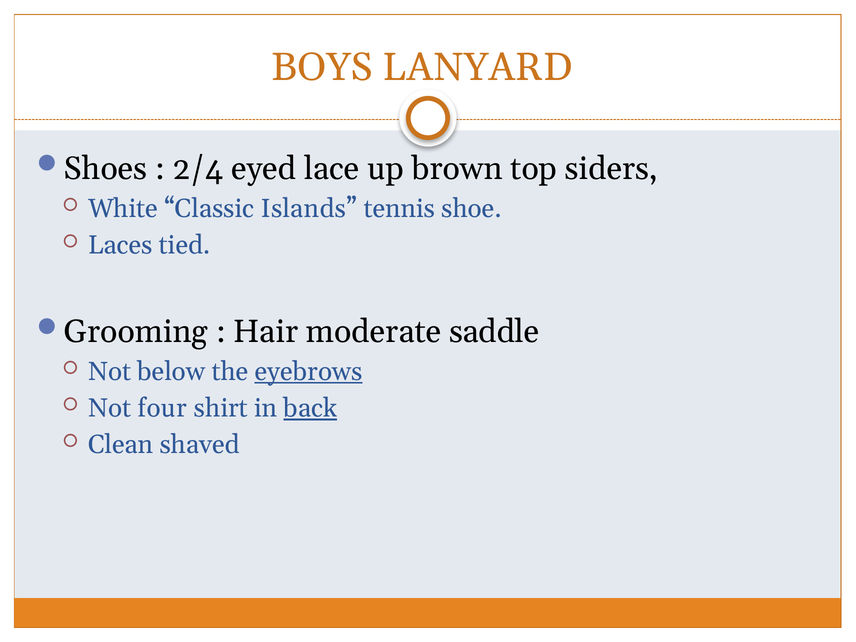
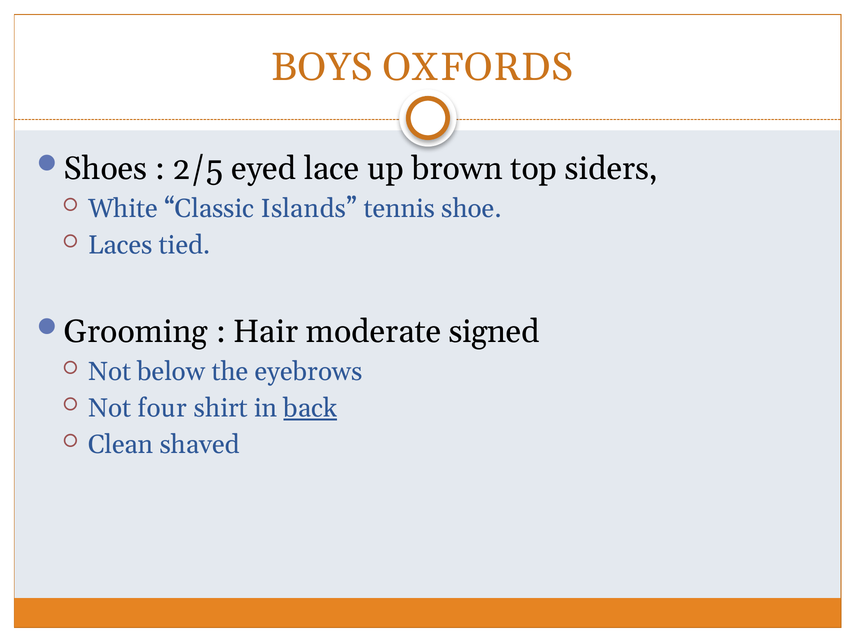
LANYARD: LANYARD -> OXFORDS (478, 67)
2/4: 2/4 -> 2/5 (198, 169)
saddle: saddle -> signed (494, 332)
eyebrows underline: present -> none (309, 372)
